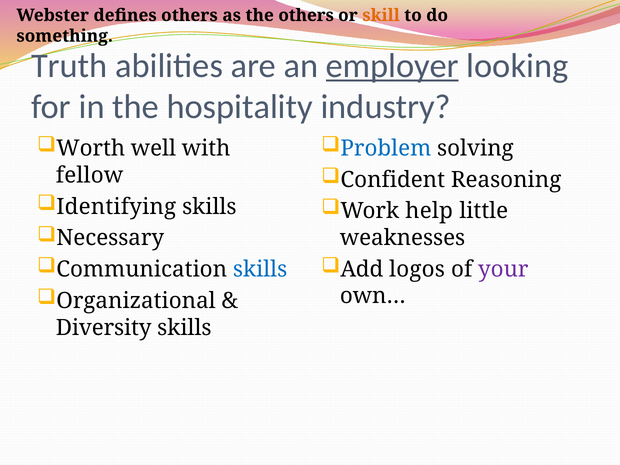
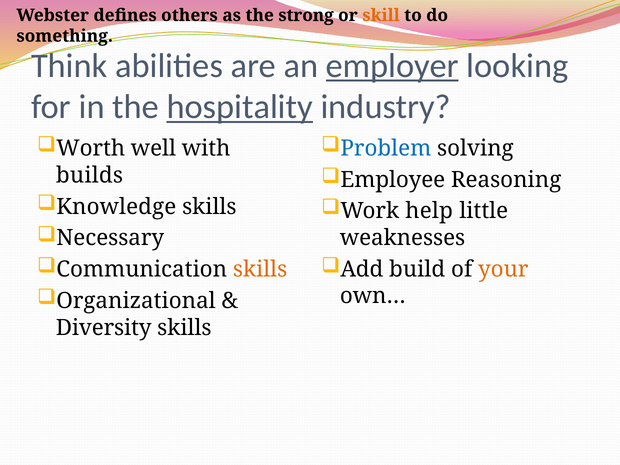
the others: others -> strong (306, 15)
Truth: Truth -> Think (69, 66)
hospitality underline: none -> present (240, 107)
Confident: Confident -> Employee (393, 180)
fellow: fellow -> builds (89, 175)
Identifying: Identifying -> Knowledge (116, 207)
logos: logos -> build (417, 269)
your colour: purple -> orange (503, 269)
skills colour: blue -> orange (260, 269)
